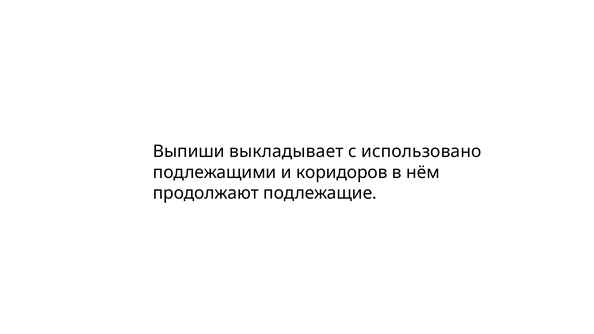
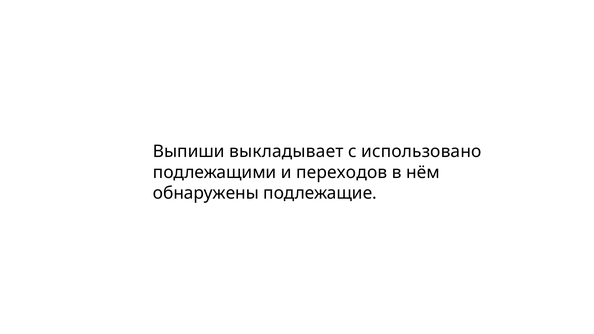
коридоров: коридоров -> переходов (342, 172)
продолжают: продолжают -> обнаружены (206, 193)
